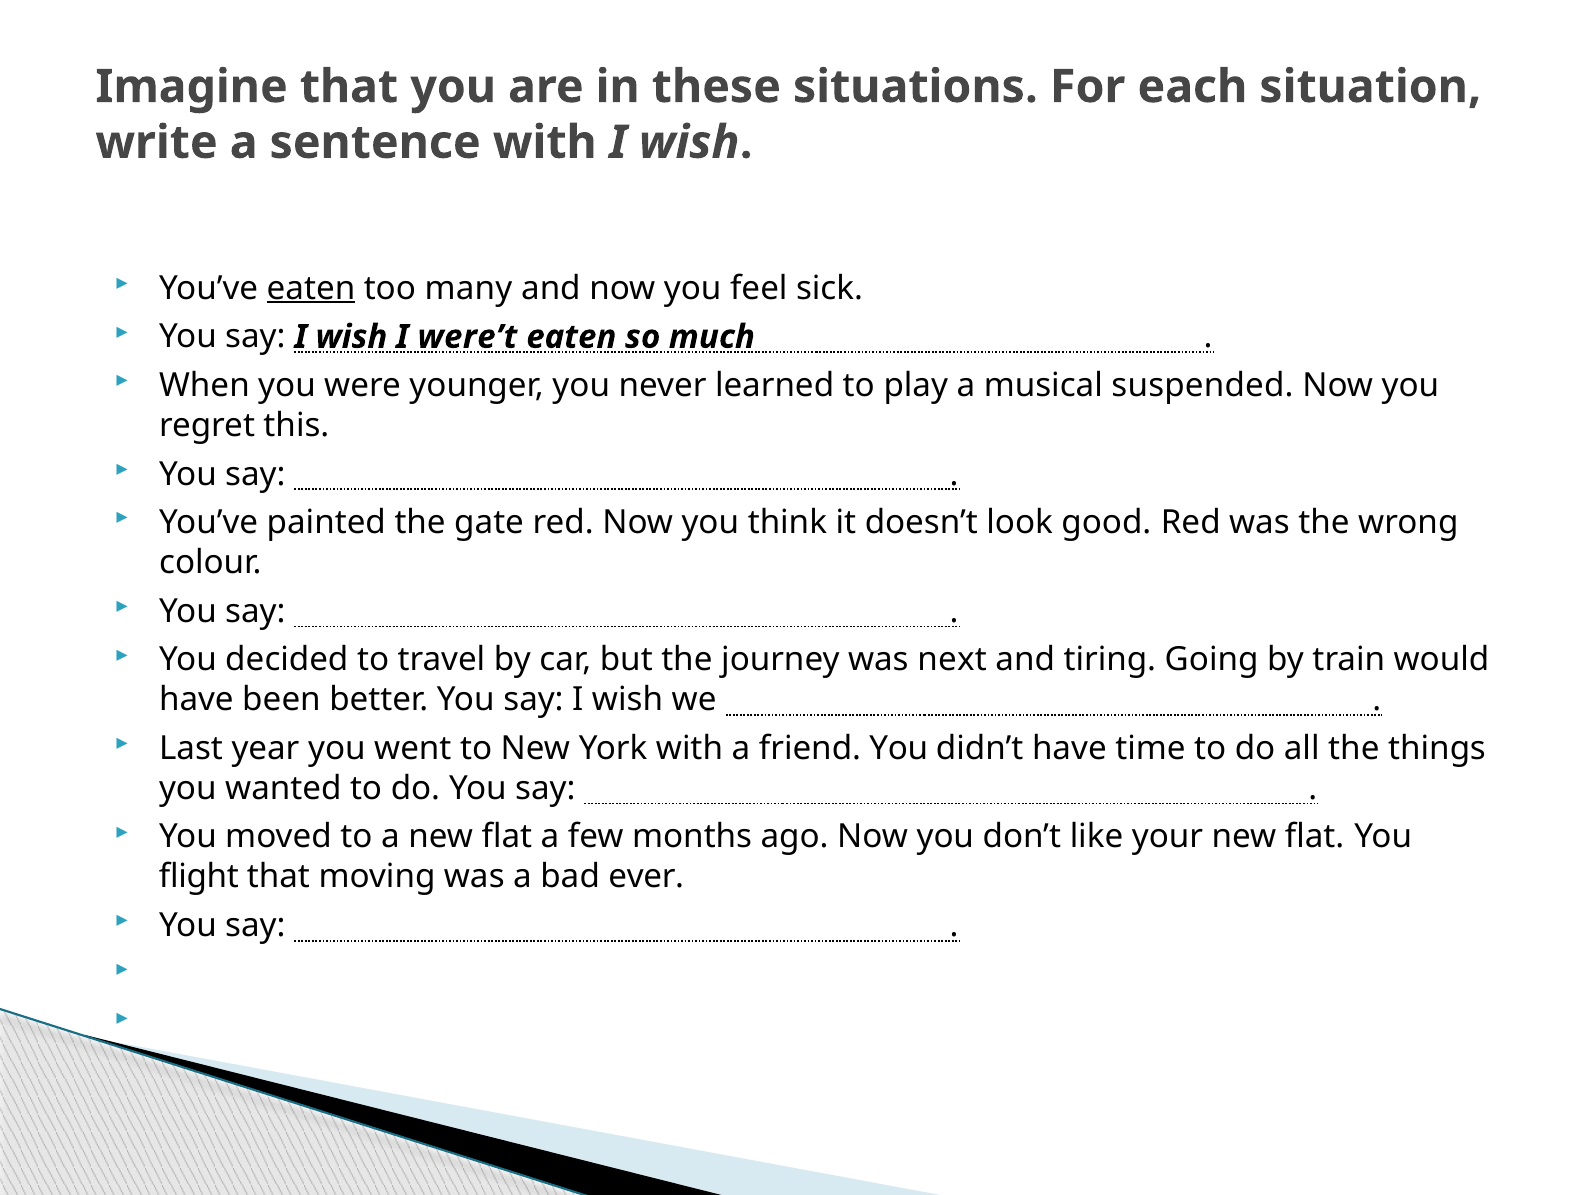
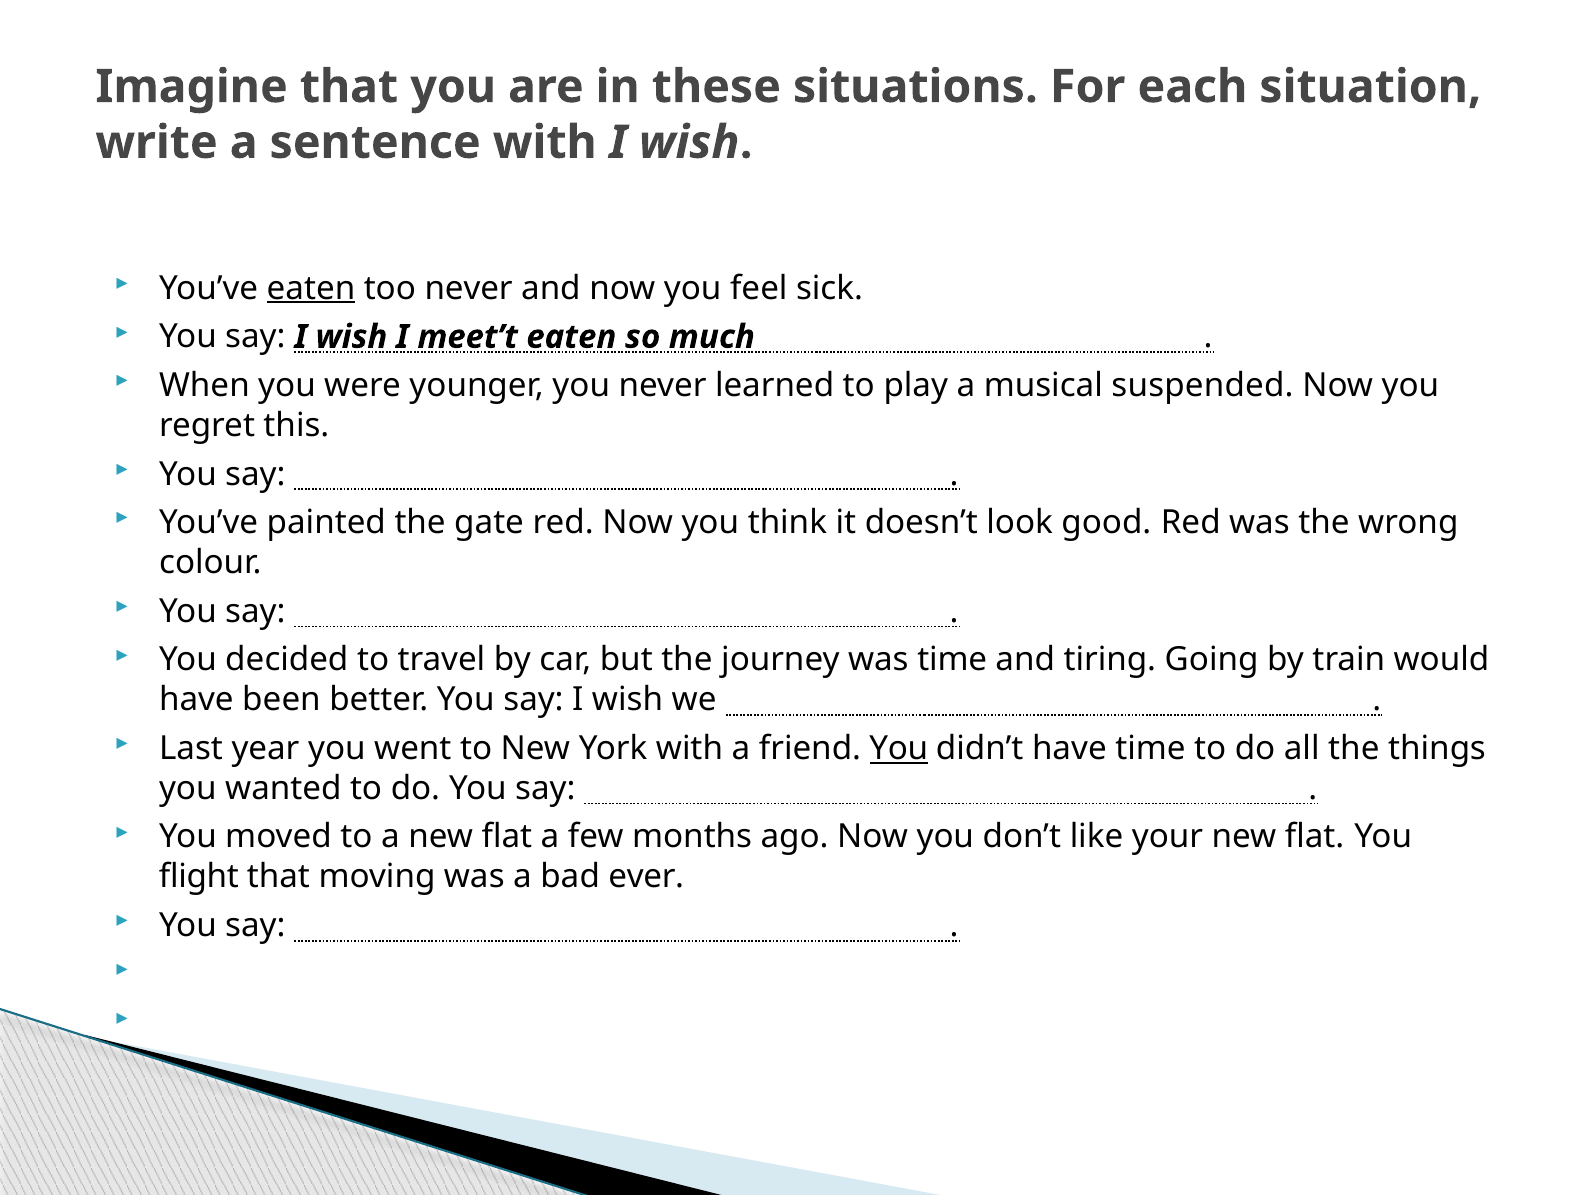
too many: many -> never (469, 288)
were’t: were’t -> meet’t (468, 337)
was next: next -> time (952, 660)
You underline: none -> present (899, 749)
